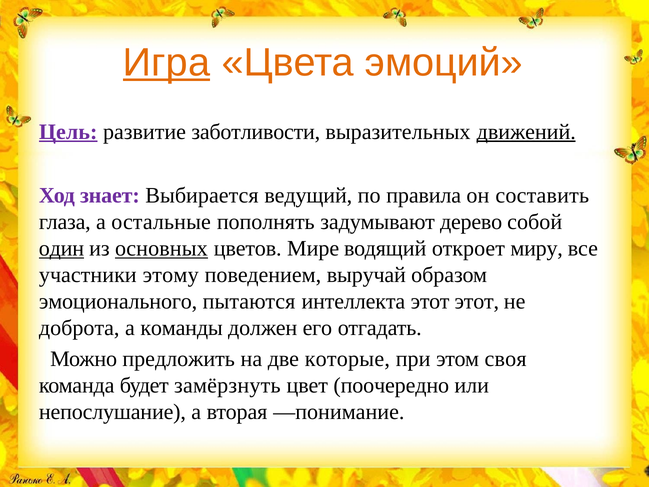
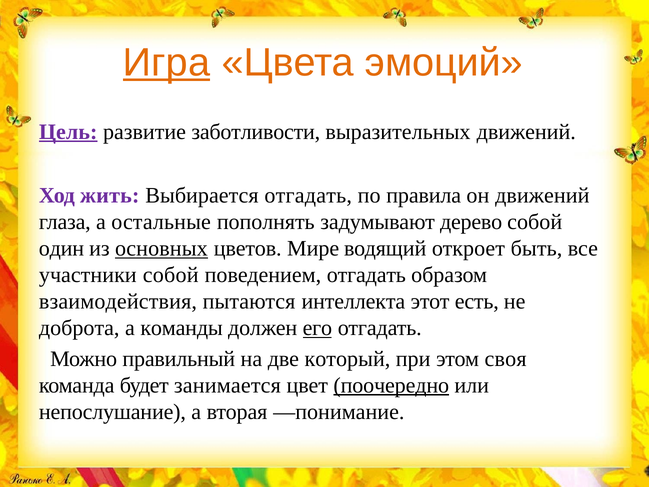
движений underline: present -> none (526, 132)
знает: знает -> жить (110, 195)
Выбирается ведущий: ведущий -> отгадать (308, 195)
он составить: составить -> движений (542, 195)
один underline: present -> none (61, 248)
миру: миру -> быть (536, 248)
участники этому: этому -> собой (171, 275)
поведением выручай: выручай -> отгадать (366, 275)
эмоционального: эмоционального -> взаимодействия (118, 301)
этот этот: этот -> есть (477, 301)
его underline: none -> present (317, 328)
предложить: предложить -> правильный (179, 359)
которые: которые -> который (347, 359)
замёрзнуть: замёрзнуть -> занимается (227, 385)
поочередно underline: none -> present (391, 385)
